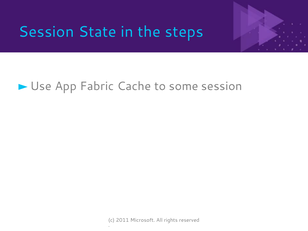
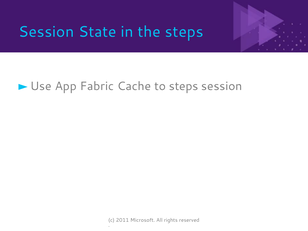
to some: some -> steps (184, 86)
